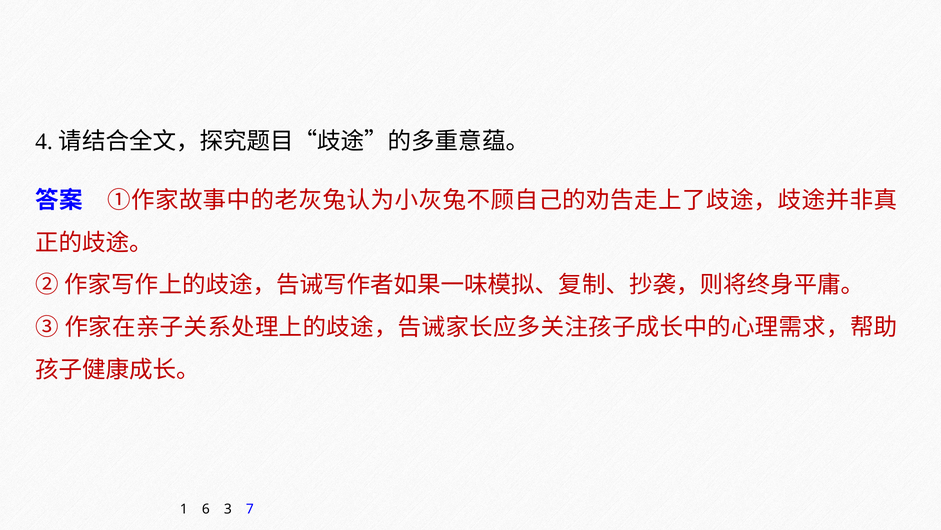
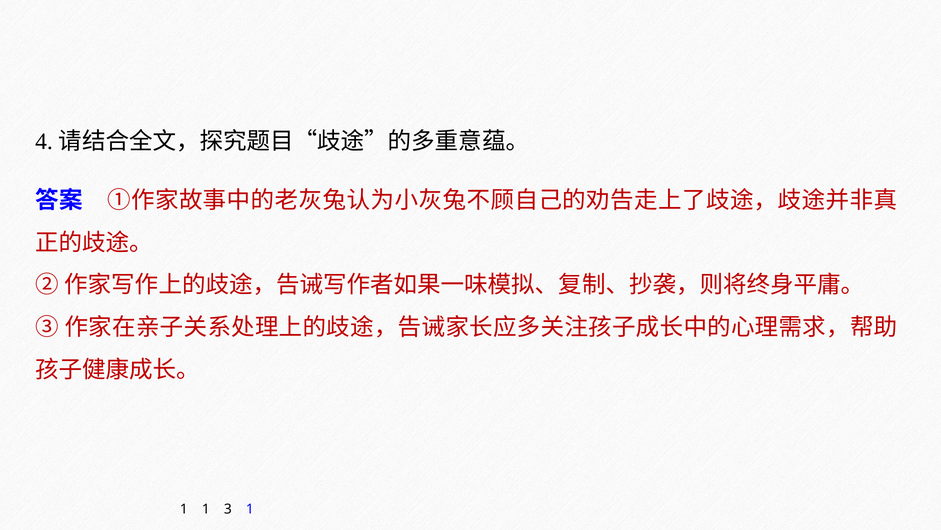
1 6: 6 -> 1 (206, 509)
3 7: 7 -> 1 (250, 509)
